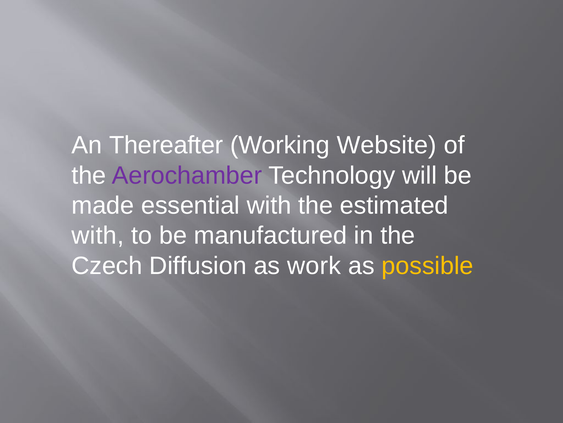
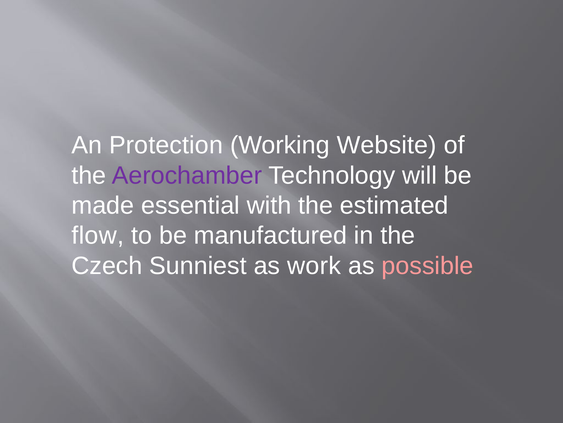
Thereafter: Thereafter -> Protection (166, 145)
with: with -> flow (98, 235)
Diffusion: Diffusion -> Sunniest (198, 265)
possible colour: yellow -> pink (428, 265)
